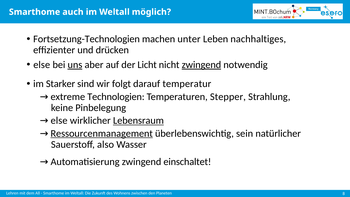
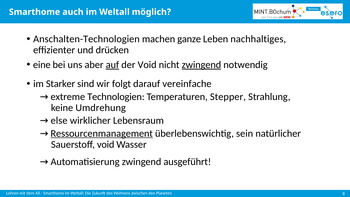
Fortsetzung-Technologien: Fortsetzung-Technologien -> Anschalten-Technologien (86, 39)
unter: unter -> ganze (189, 39)
else: else -> eine (42, 65)
uns underline: present -> none (75, 65)
auf underline: none -> present (112, 65)
der Licht: Licht -> Void (147, 65)
temperatur: temperatur -> vereinfache (187, 84)
Pinbelegung: Pinbelegung -> Umdrehung (101, 108)
Lebensraum underline: present -> none (138, 120)
Sauerstoff also: also -> void (106, 144)
einschaltet: einschaltet -> ausgeführt (187, 162)
